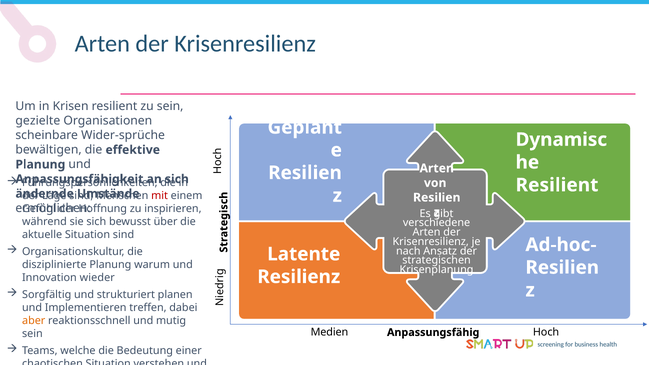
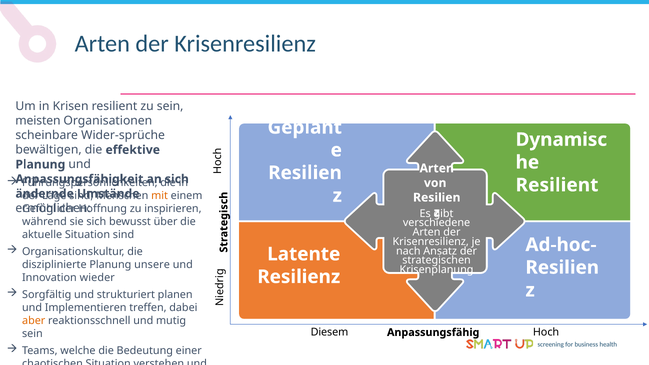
gezielte: gezielte -> meisten (38, 121)
mit colour: red -> orange (160, 196)
warum: warum -> unsere (152, 265)
Medien: Medien -> Diesem (329, 332)
